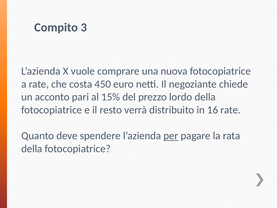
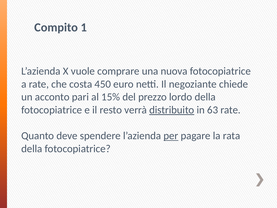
3: 3 -> 1 (84, 27)
distribuito underline: none -> present (172, 110)
16: 16 -> 63 (213, 110)
